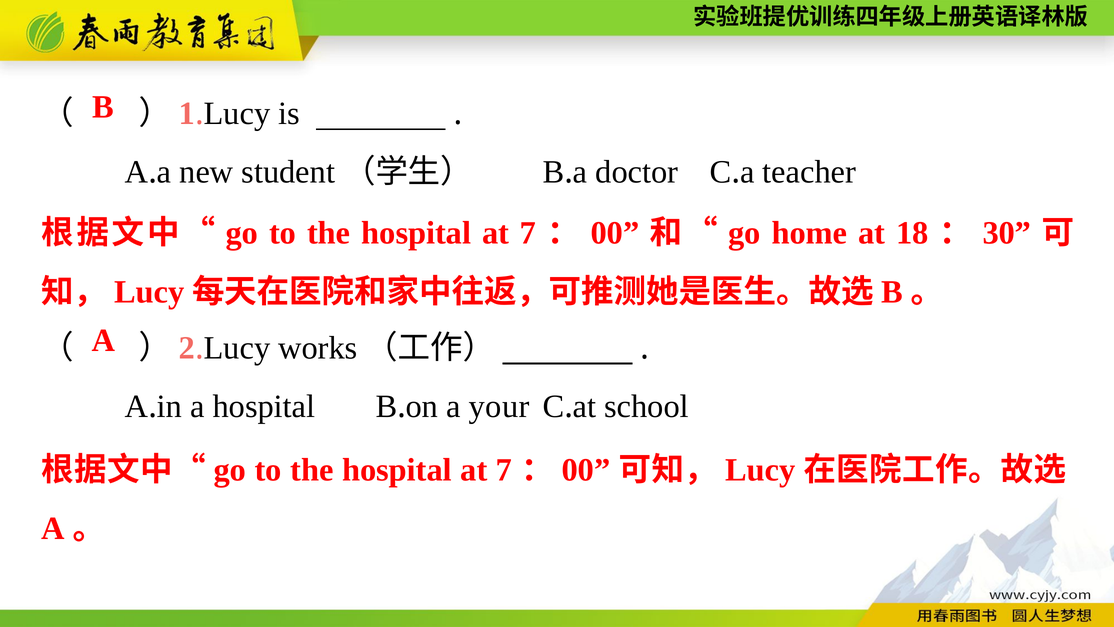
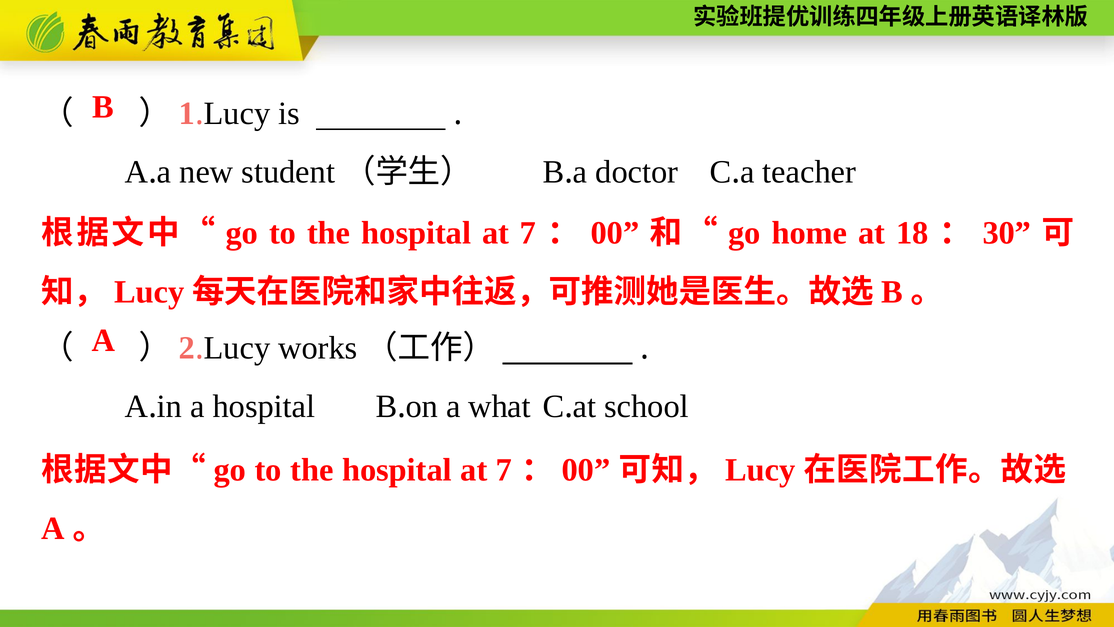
your: your -> what (499, 406)
